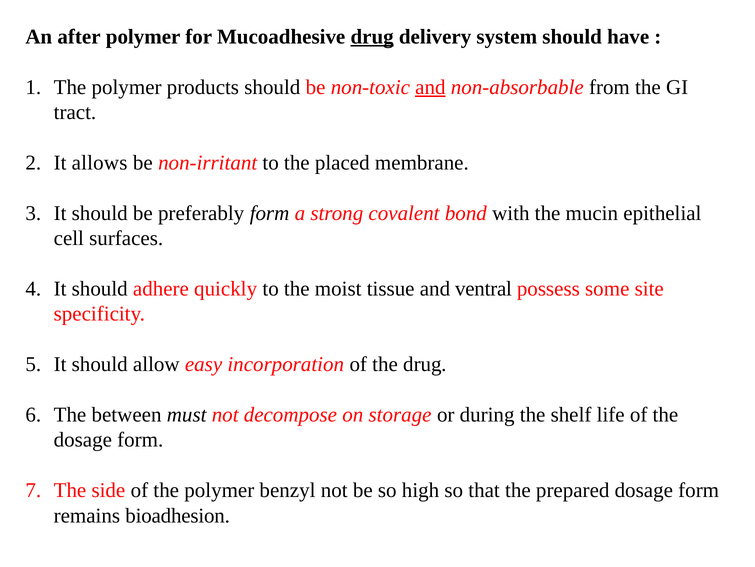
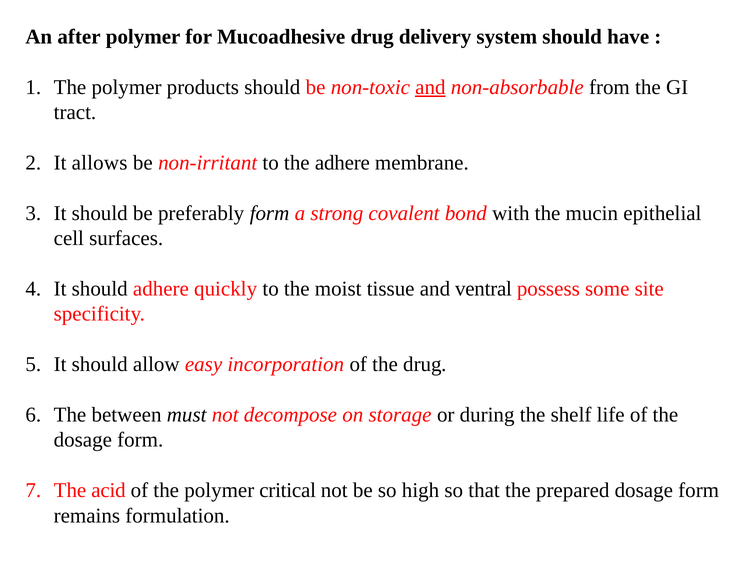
drug underline: present -> none (372, 37)
the placed: placed -> adhere (342, 163)
side: side -> acid (108, 490)
benzyl: benzyl -> critical (288, 490)
bioadhesion: bioadhesion -> formulation (178, 515)
